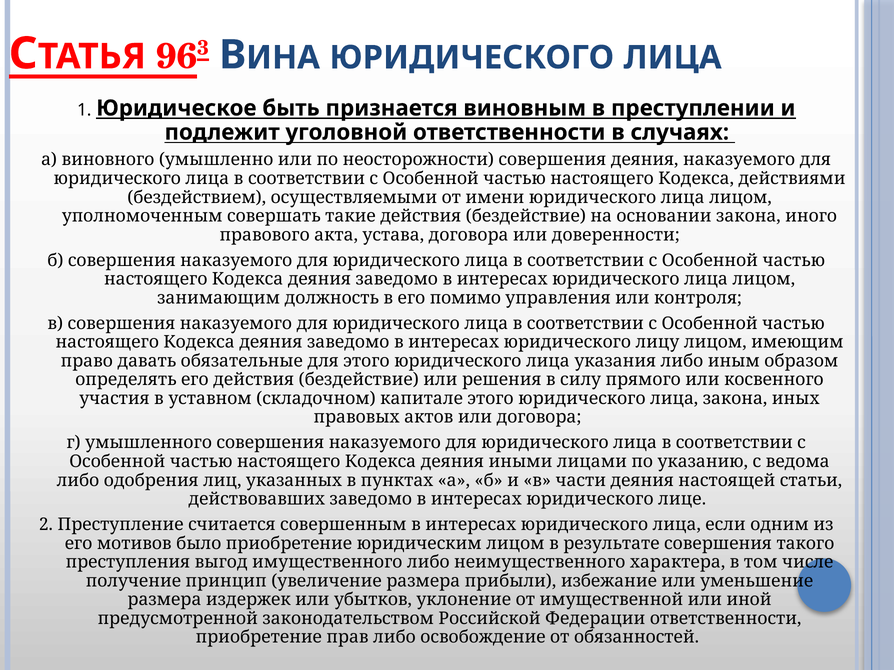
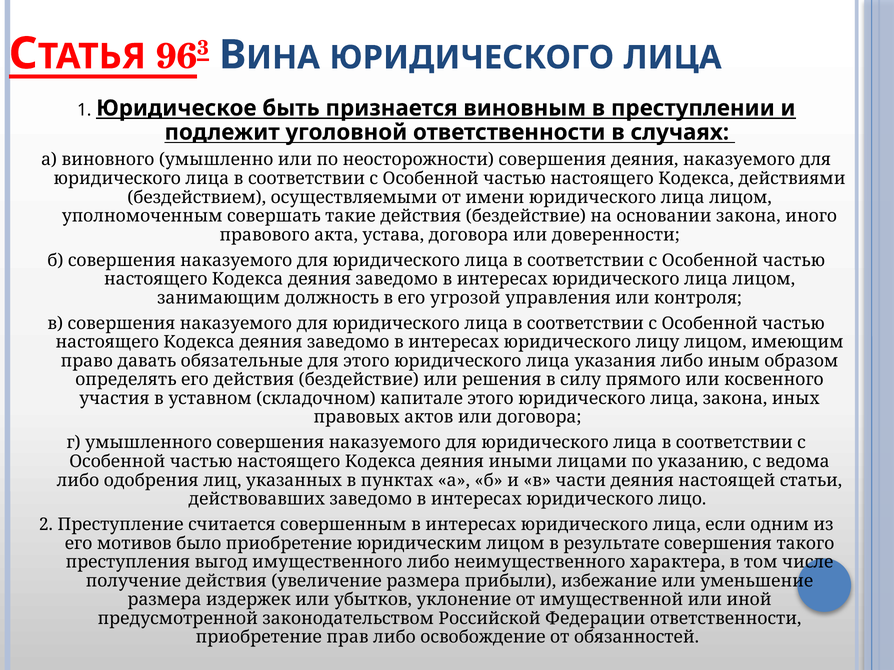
помимо: помимо -> угрозой (465, 298)
лице: лице -> лицо (682, 499)
получение принцип: принцип -> действия (226, 581)
